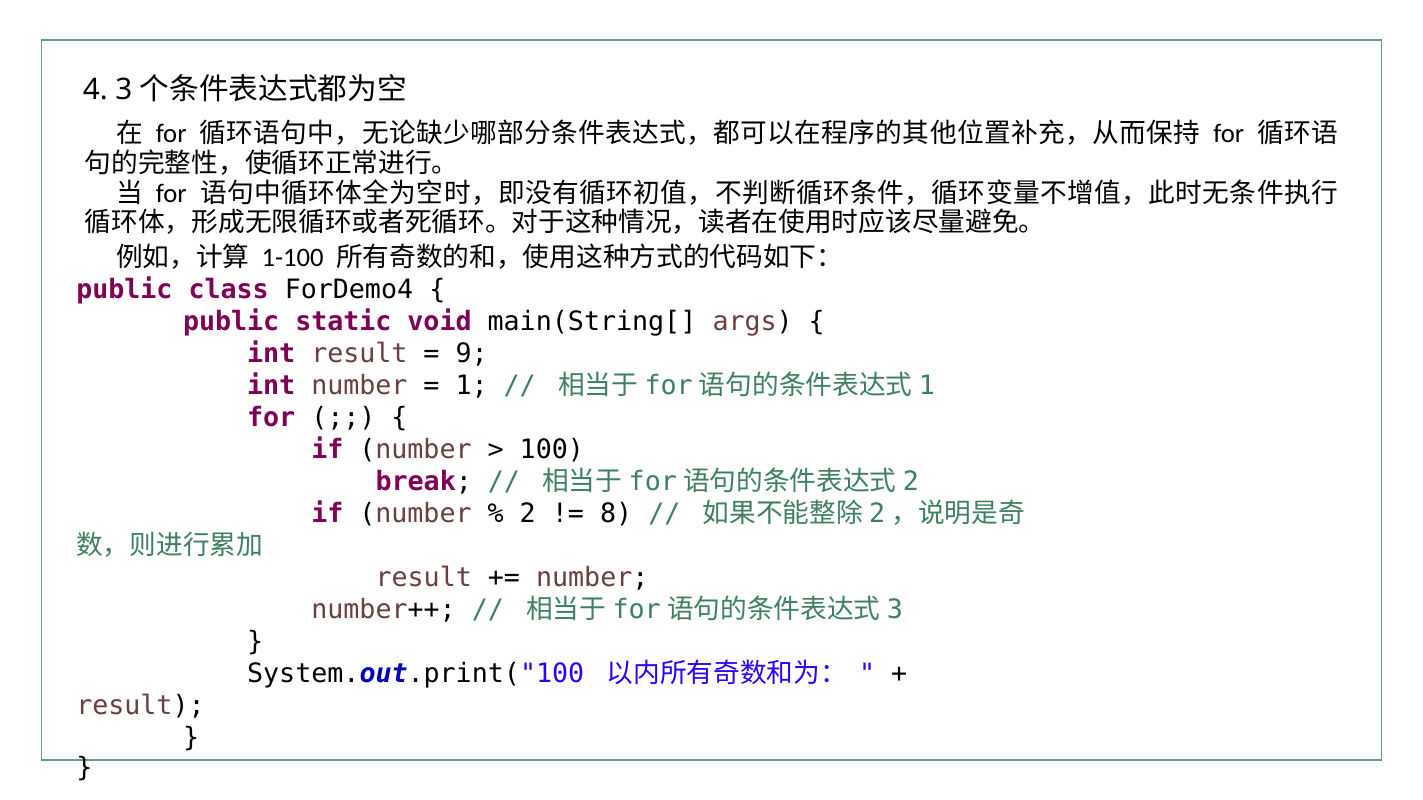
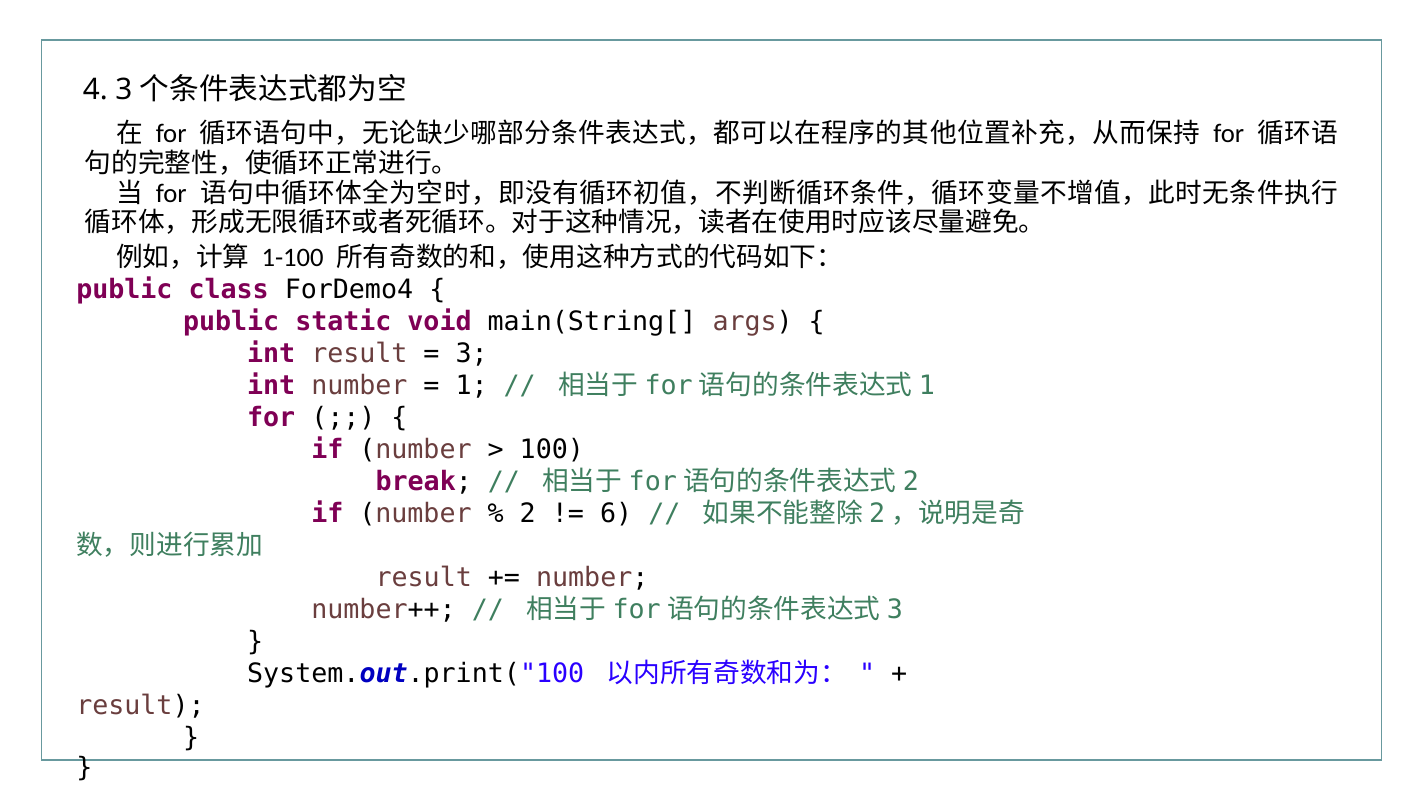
9: 9 -> 3 (472, 354)
8: 8 -> 6 (616, 514)
